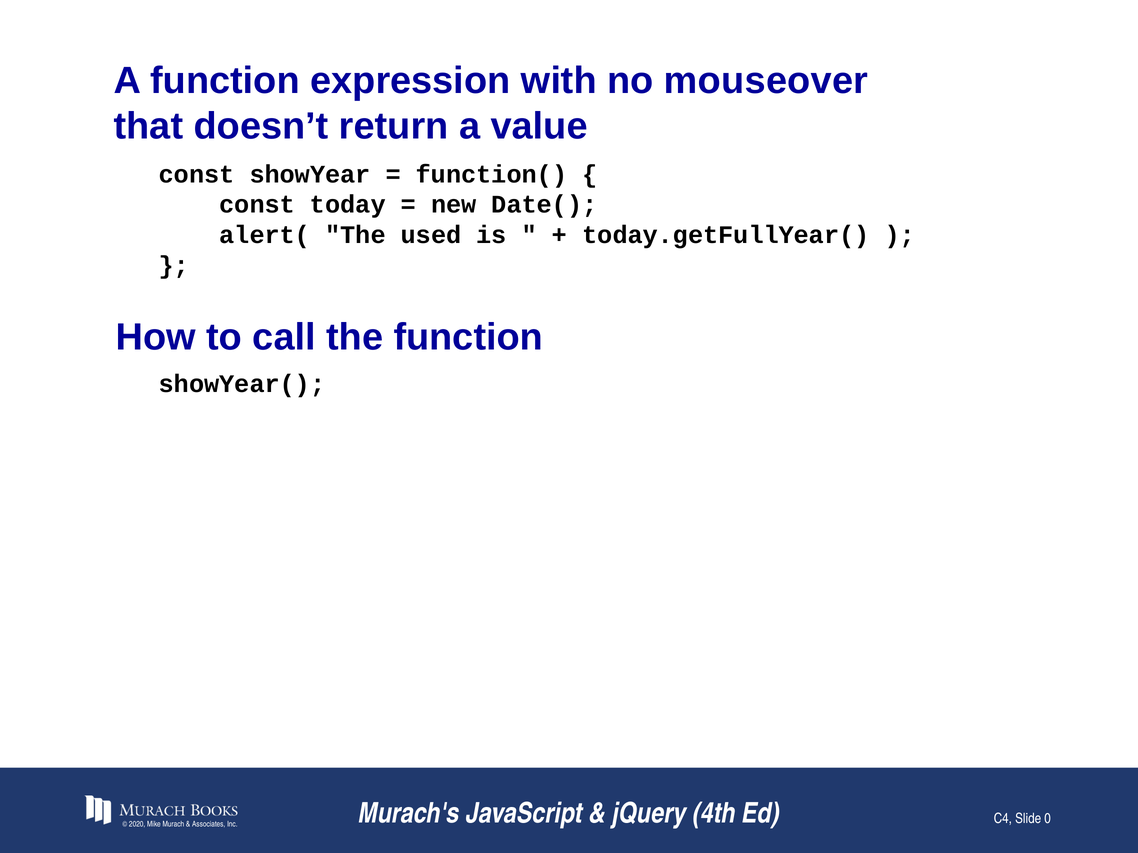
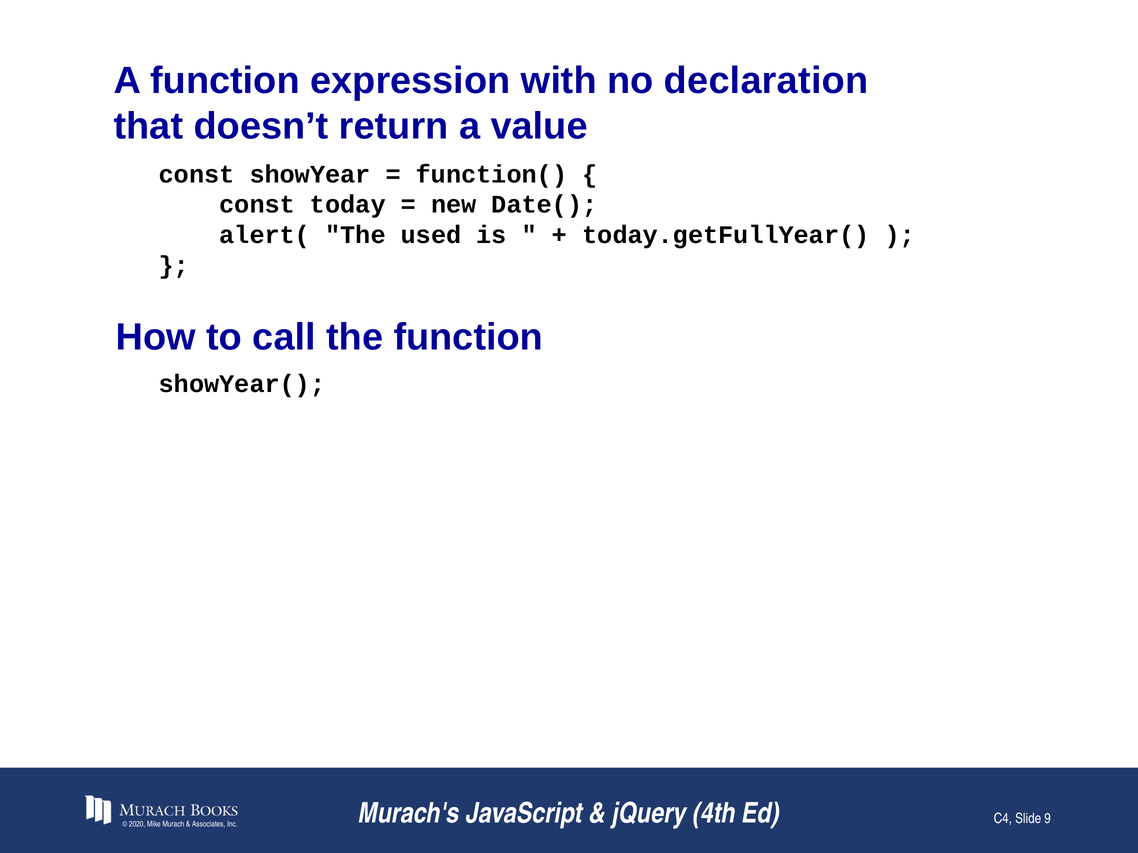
mouseover: mouseover -> declaration (766, 81)
0: 0 -> 9 (1048, 819)
